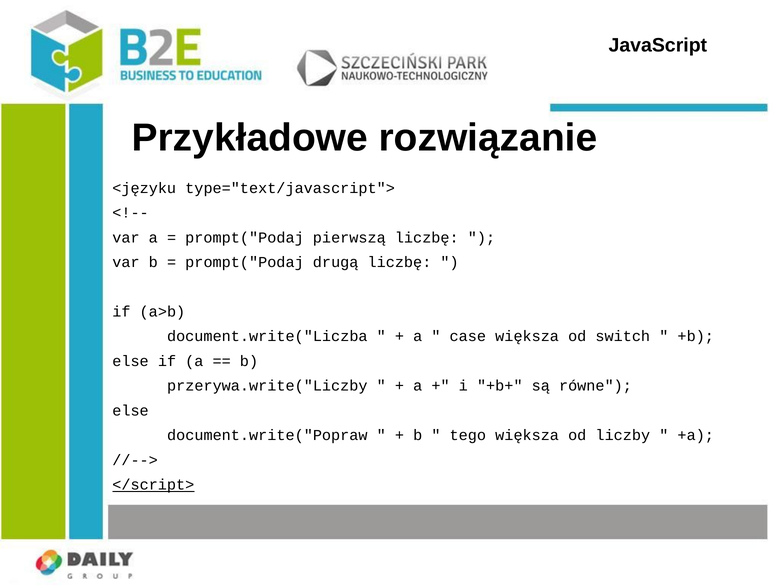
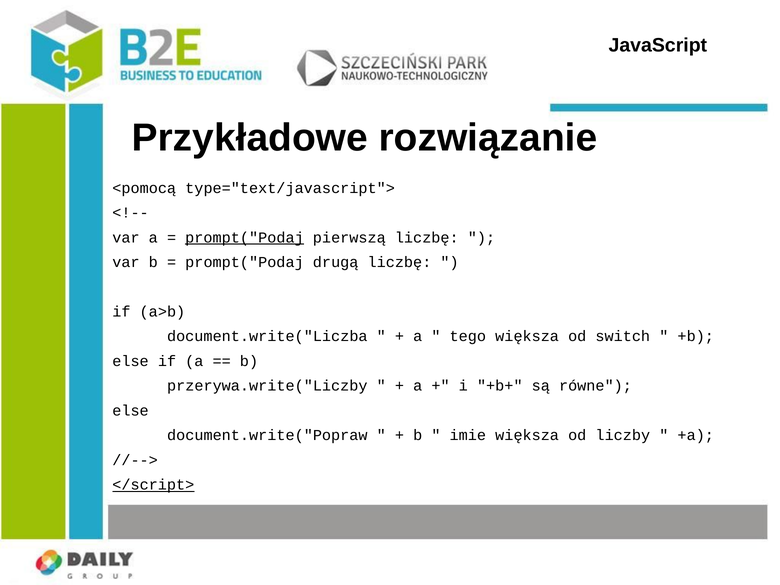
<języku: <języku -> <pomocą (144, 188)
prompt("Podaj underline: none -> present (244, 238)
case: case -> tego (468, 336)
tego: tego -> imie (468, 435)
